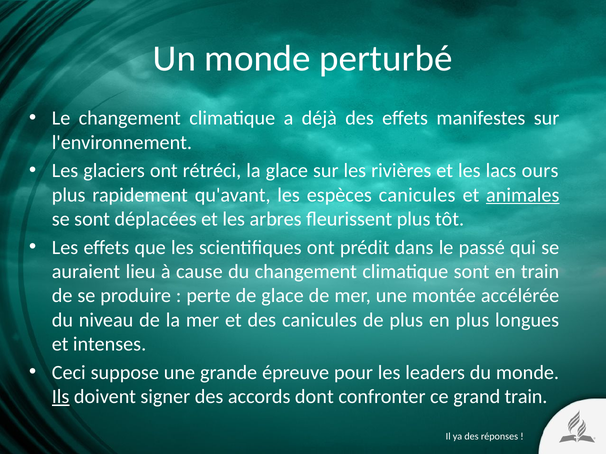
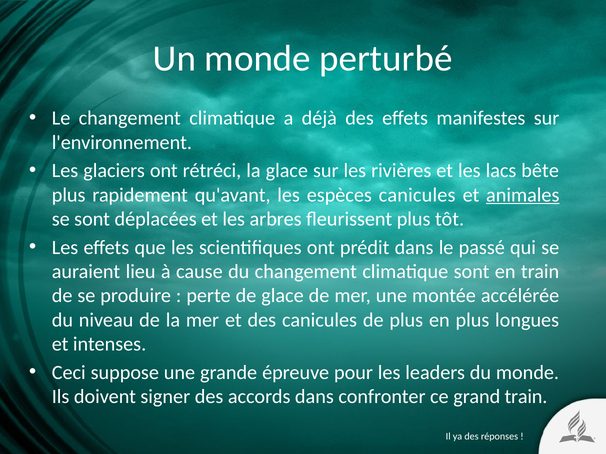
ours: ours -> bête (540, 171)
Ils underline: present -> none (61, 397)
accords dont: dont -> dans (314, 397)
